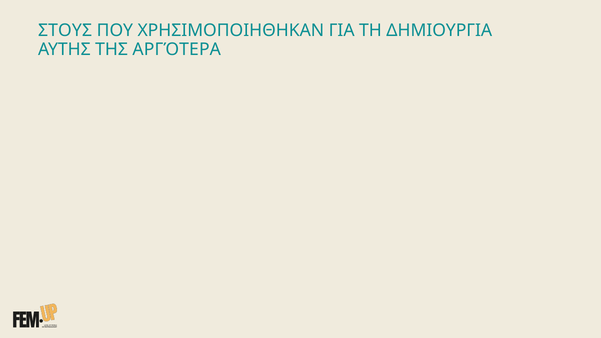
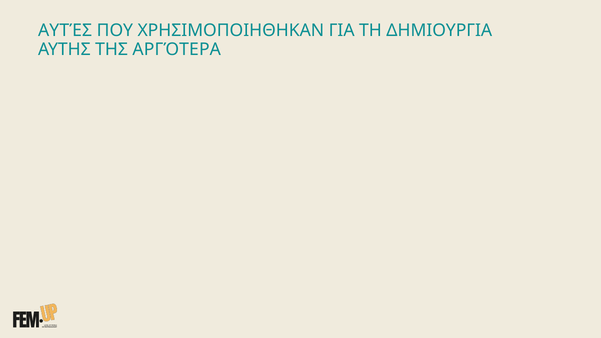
ΣΤΟΥΣ: ΣΤΟΥΣ -> ΑΥΤΈΣ (65, 31)
